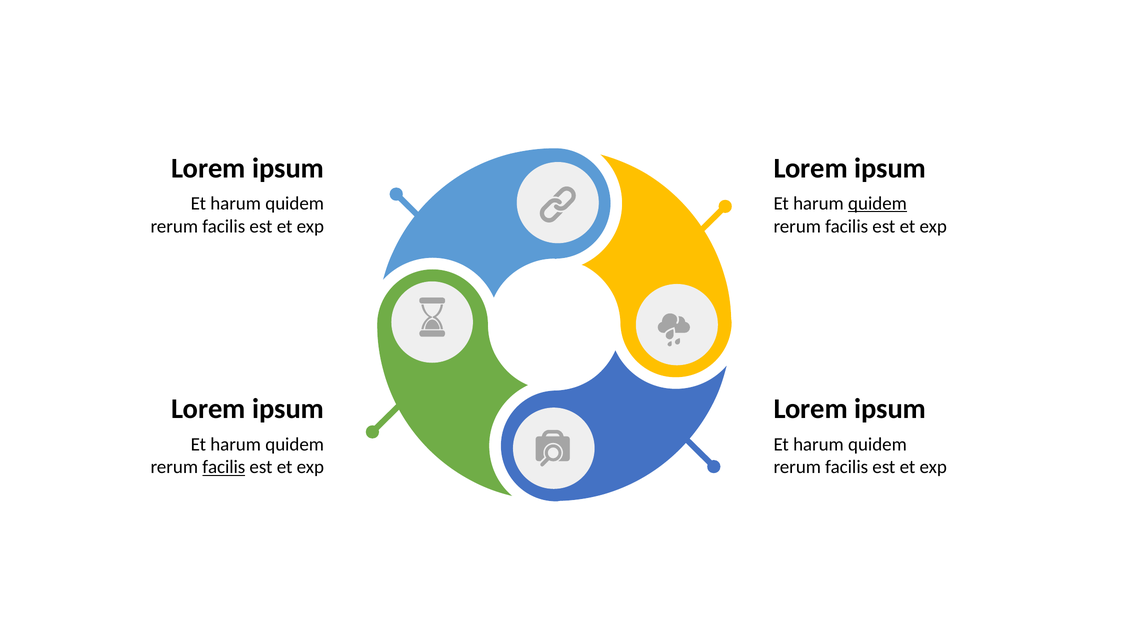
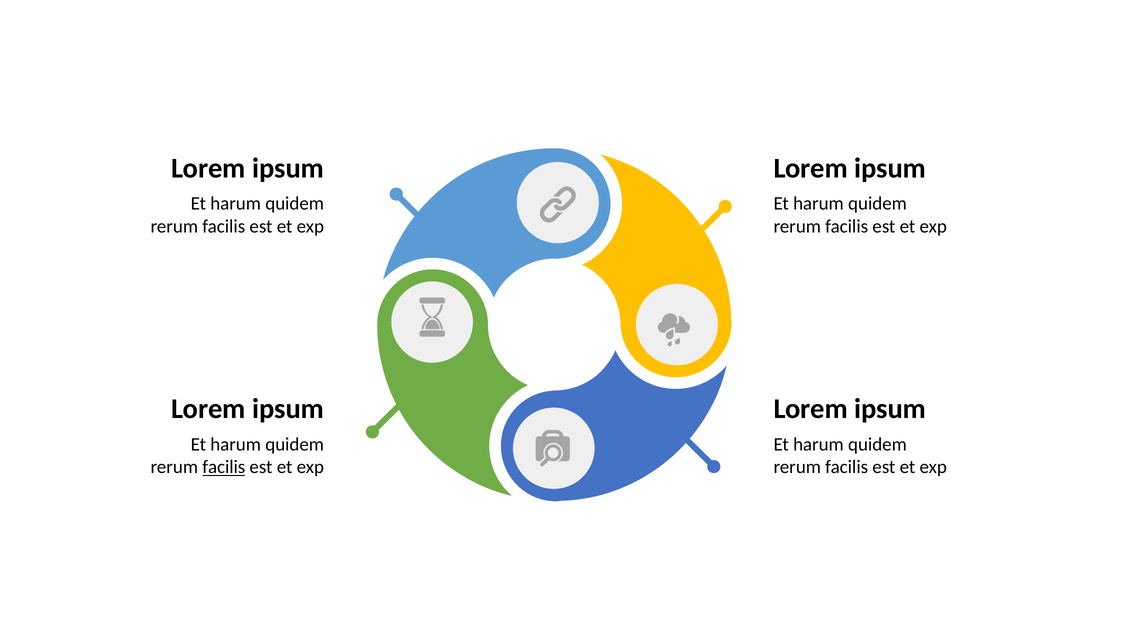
quidem underline: present -> none (877, 203)
